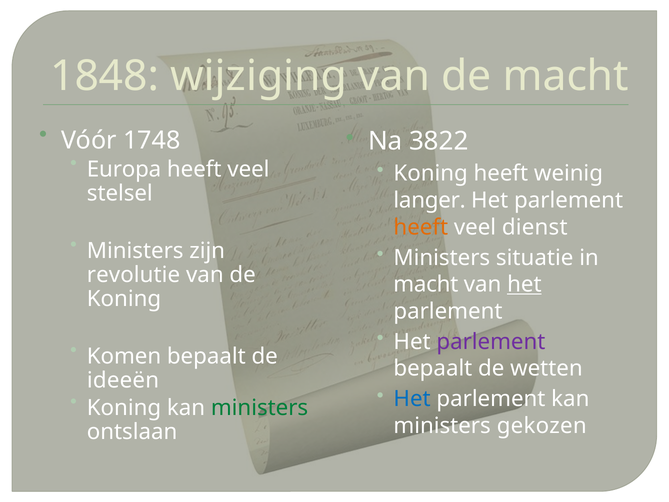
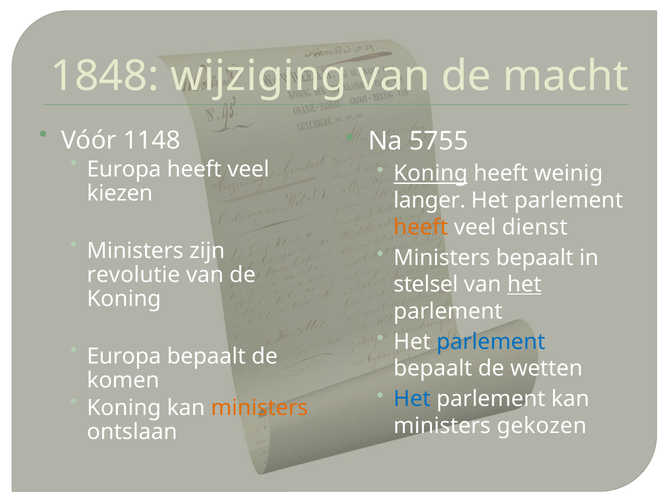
1748: 1748 -> 1148 (152, 141)
3822: 3822 -> 5755 (439, 141)
Koning underline: none -> present (431, 174)
stelsel: stelsel -> kiezen (120, 193)
Ministers situatie: situatie -> bepaalt (535, 258)
macht: macht -> stelsel (426, 284)
parlement colour: purple -> blue (491, 342)
Komen: Komen -> Europa (124, 356)
ideeën: ideeën -> komen (123, 380)
ministers colour: green -> orange (260, 408)
